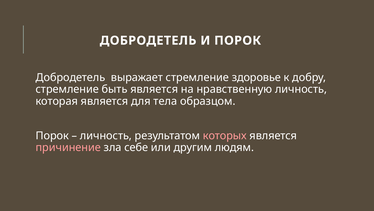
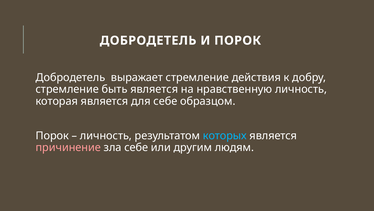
здоровье: здоровье -> действия (256, 77)
для тела: тела -> себе (165, 101)
которых colour: pink -> light blue (225, 135)
